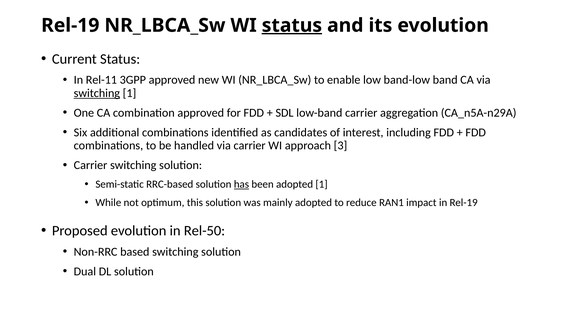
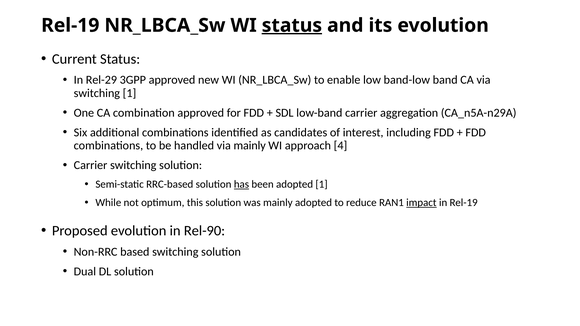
Rel-11: Rel-11 -> Rel-29 (101, 80)
switching underline: present -> none (97, 93)
via carrier: carrier -> mainly (250, 146)
3: 3 -> 4 (340, 146)
impact underline: none -> present (421, 203)
Rel-50: Rel-50 -> Rel-90 (204, 231)
